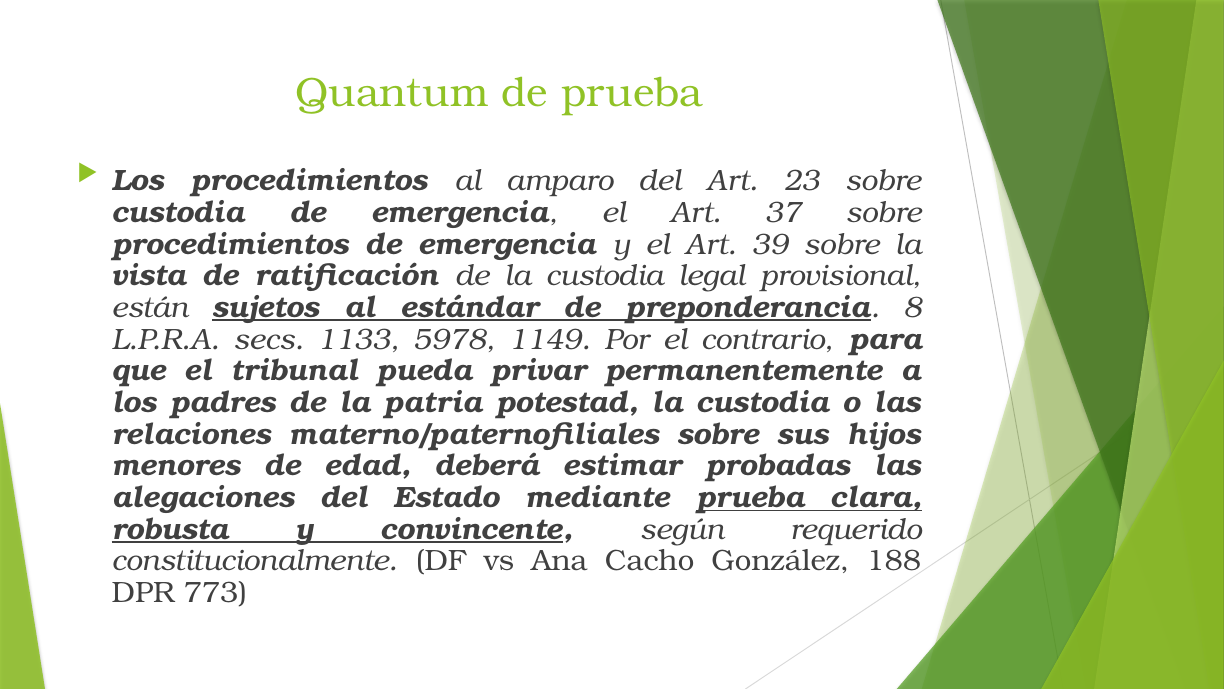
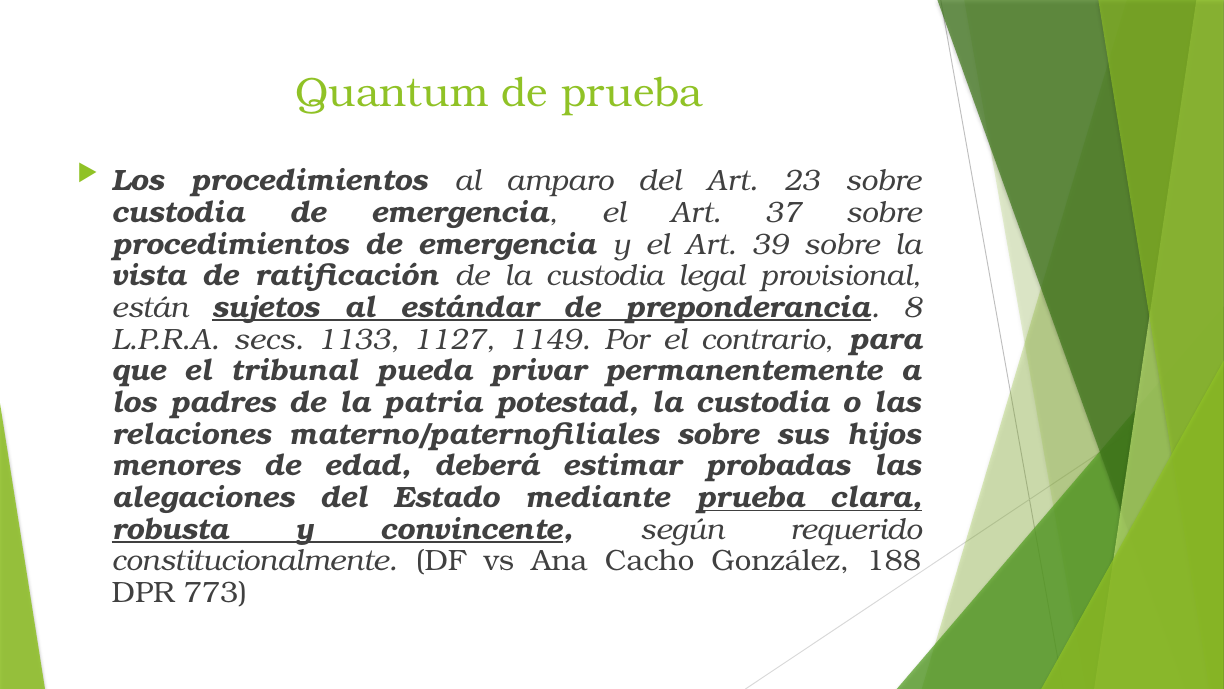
5978: 5978 -> 1127 (454, 339)
